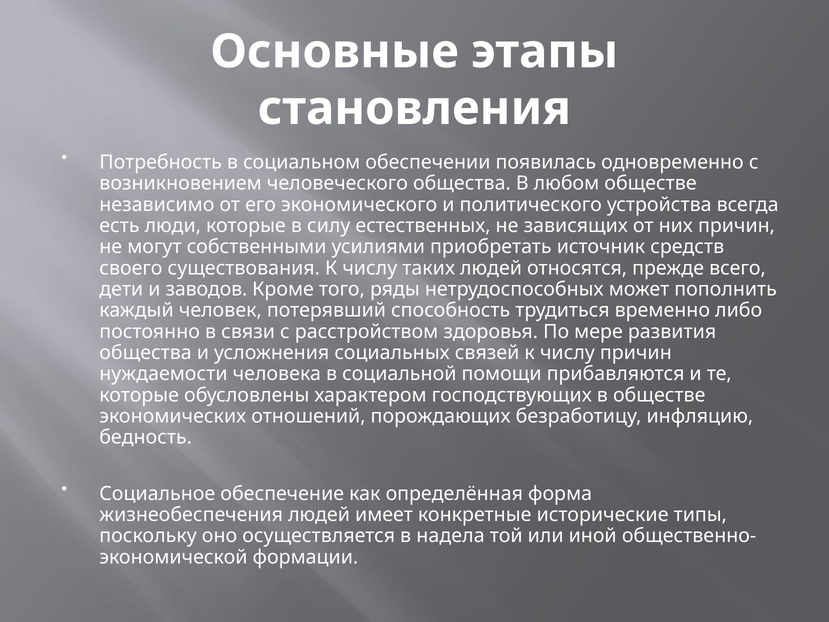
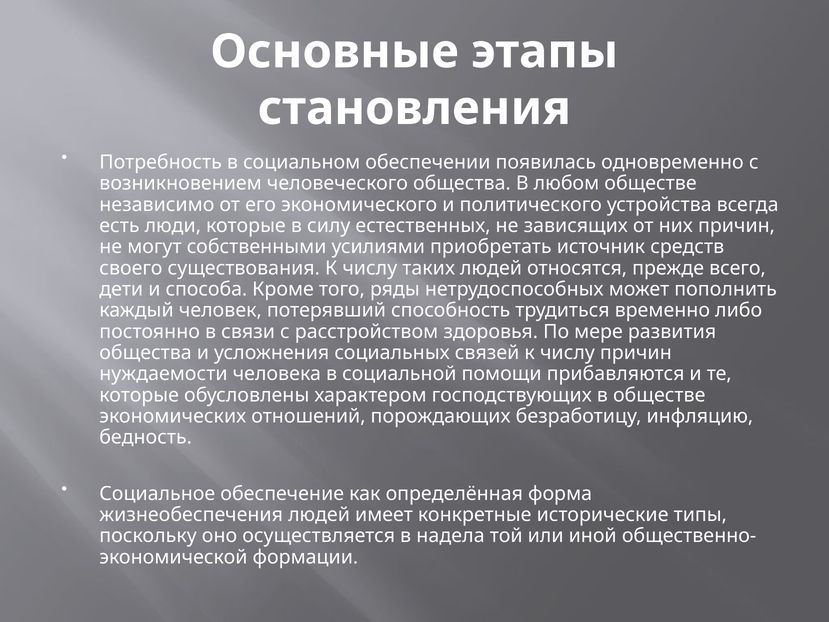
заводов: заводов -> способа (206, 289)
